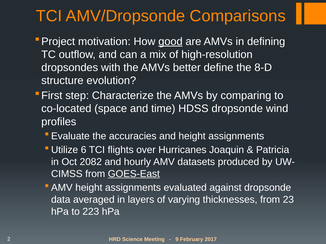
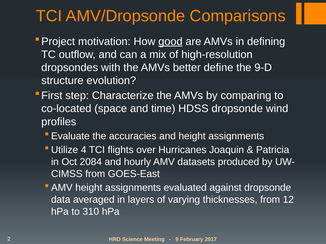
8-D: 8-D -> 9-D (263, 68)
6: 6 -> 4 (84, 150)
2082: 2082 -> 2084 (91, 162)
GOES-East underline: present -> none (134, 174)
23: 23 -> 12 (288, 200)
223: 223 -> 310 (91, 212)
